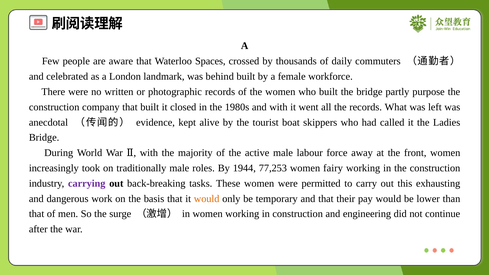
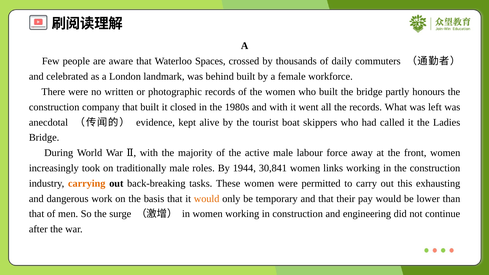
purpose: purpose -> honours (429, 92)
77,253: 77,253 -> 30,841 (273, 168)
fairy: fairy -> links (333, 168)
carrying colour: purple -> orange (87, 183)
